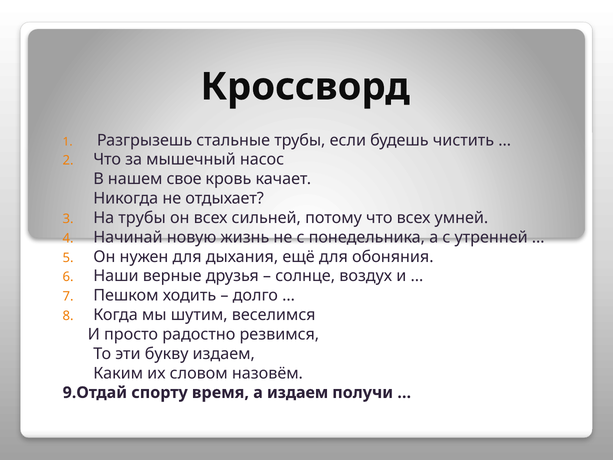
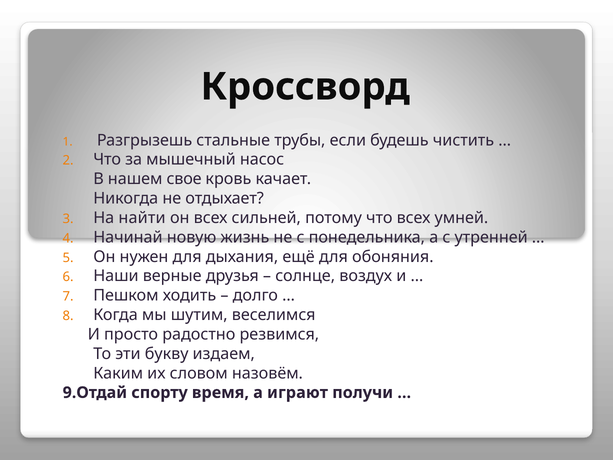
На трубы: трубы -> найти (142, 218)
а издаем: издаем -> играют (297, 392)
